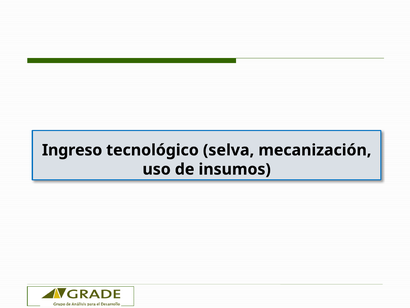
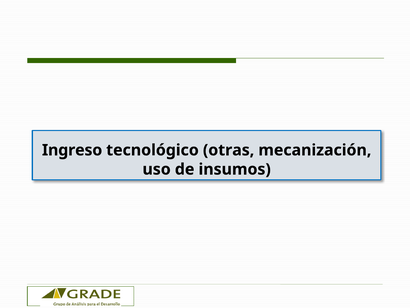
selva: selva -> otras (229, 150)
